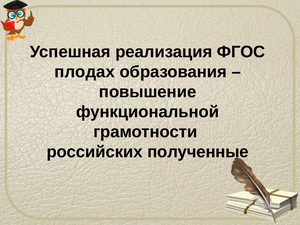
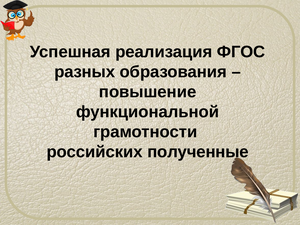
плодах: плодах -> разных (85, 72)
